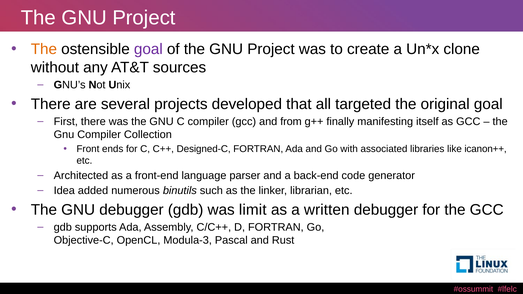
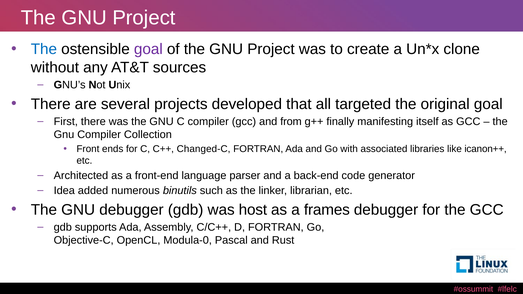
The colour: orange -> blue (44, 49)
Designed-C: Designed-C -> Changed-C (204, 149)
limit: limit -> host (253, 210)
written: written -> frames (327, 210)
Modula-3: Modula-3 -> Modula-0 (188, 240)
